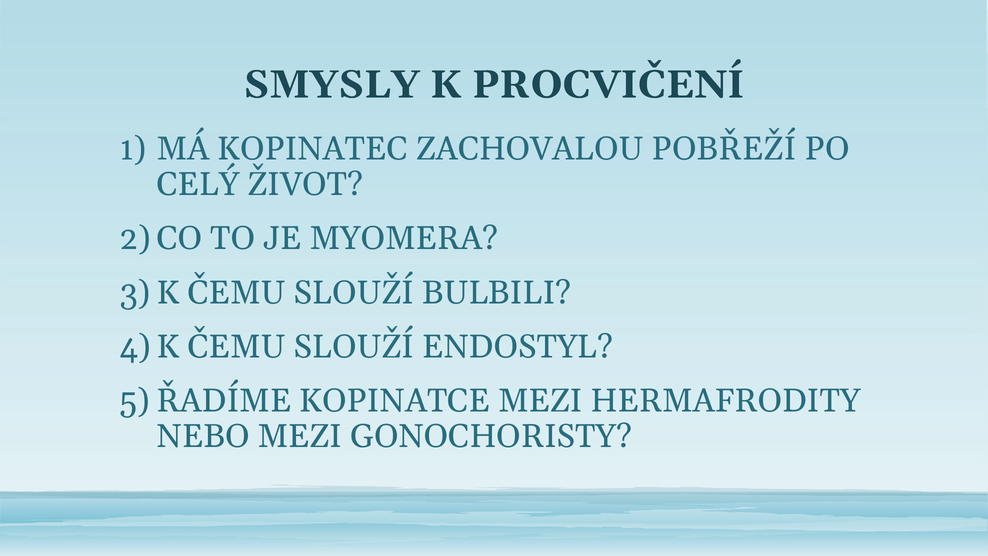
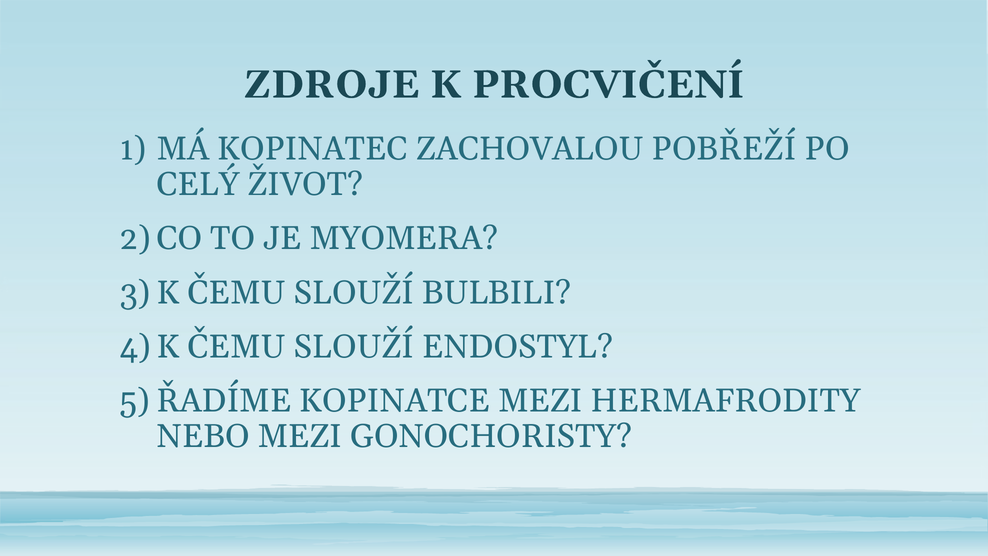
SMYSLY: SMYSLY -> ZDROJE (332, 85)
